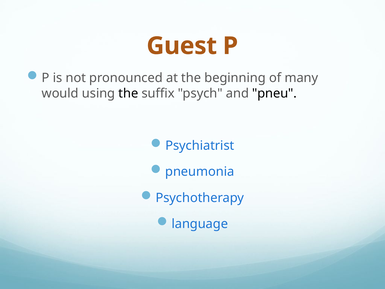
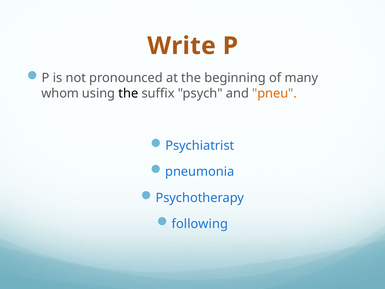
Guest: Guest -> Write (182, 46)
would: would -> whom (60, 93)
pneu colour: black -> orange (275, 93)
language: language -> following (200, 224)
